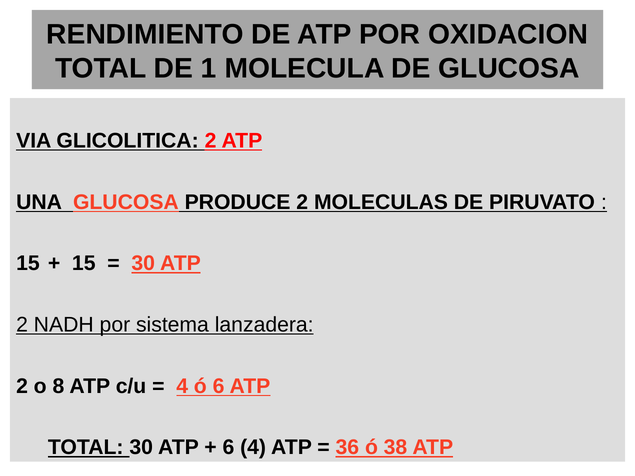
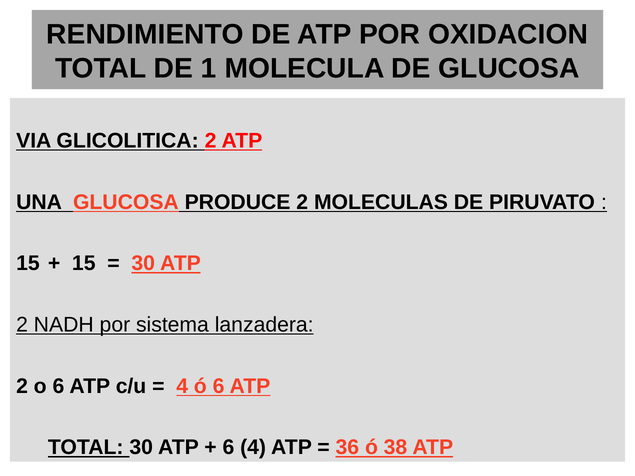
o 8: 8 -> 6 (58, 386)
